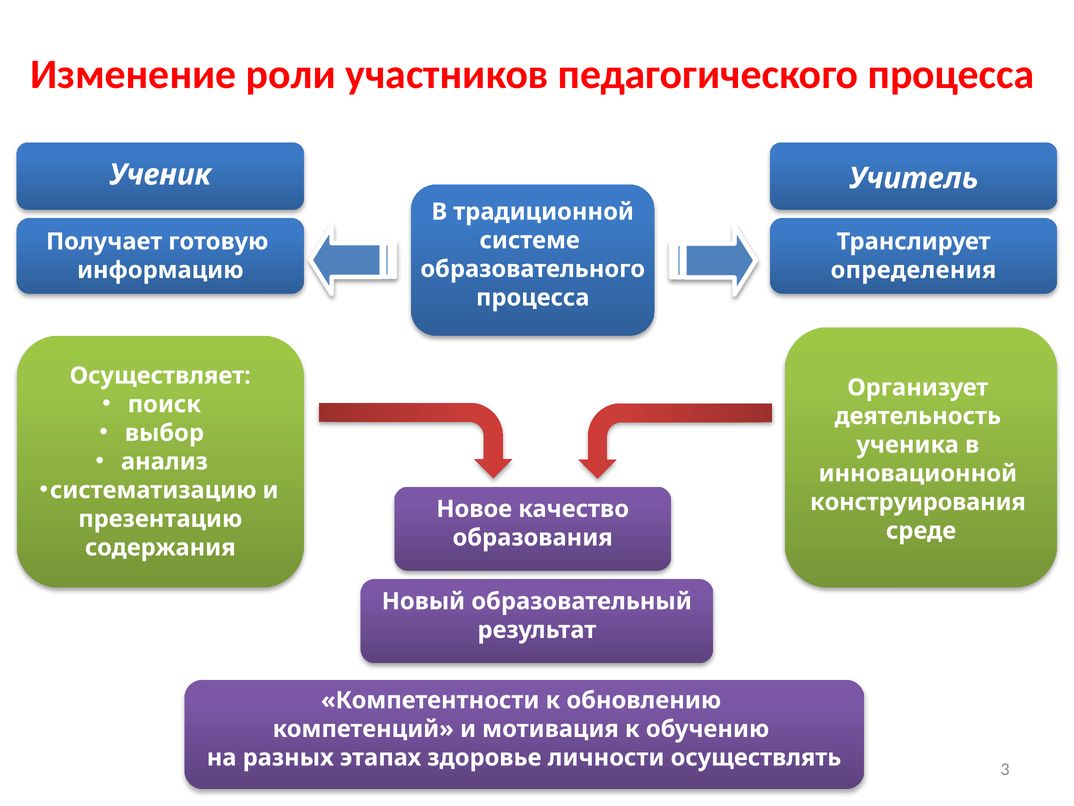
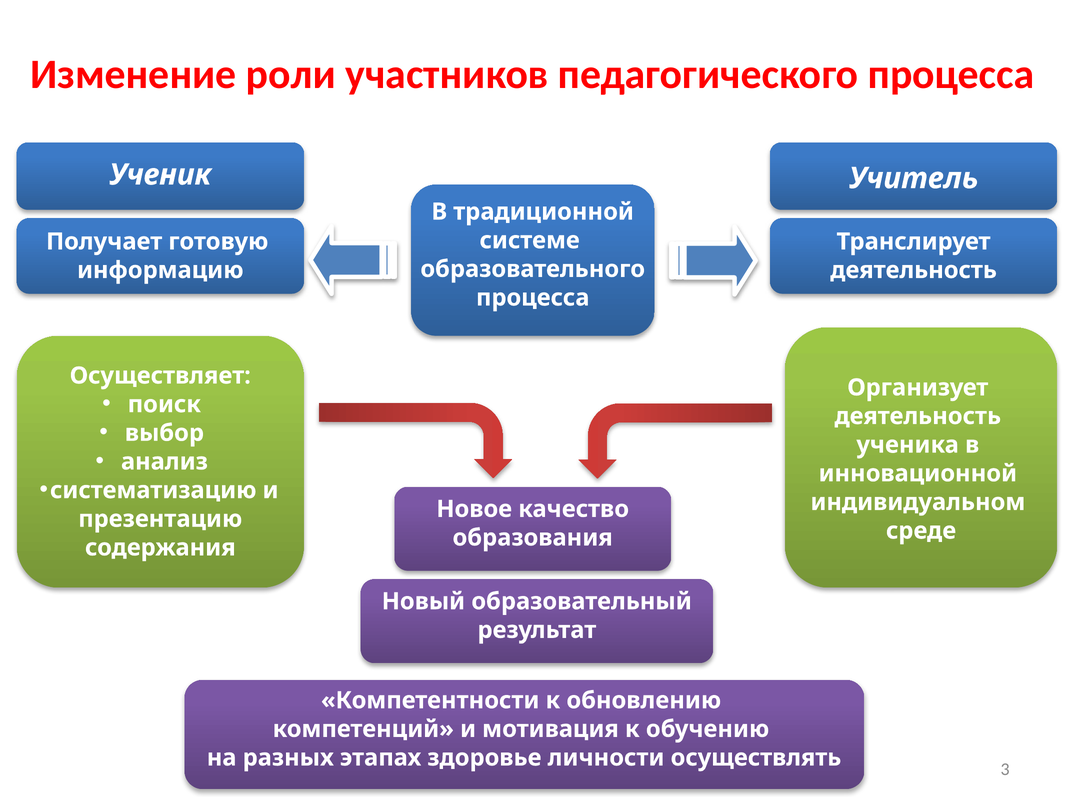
определения: определения -> деятельность (914, 270)
конструирования: конструирования -> индивидуальном (918, 502)
